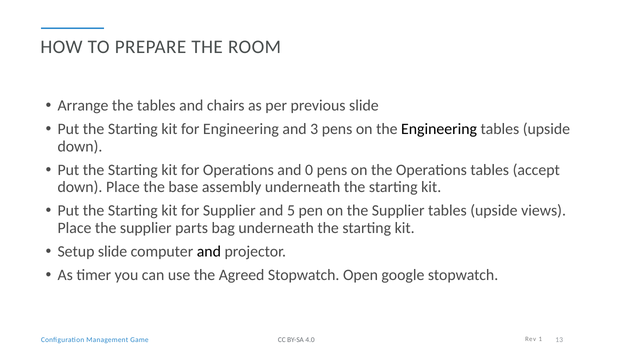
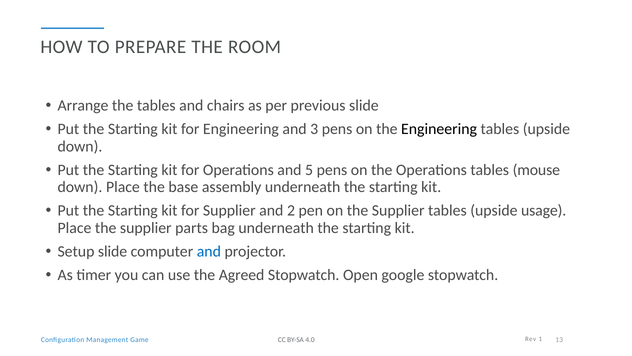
0: 0 -> 5 (309, 170)
accept: accept -> mouse (536, 170)
5: 5 -> 2 (291, 210)
views: views -> usage (544, 210)
and colour: black -> blue (209, 251)
